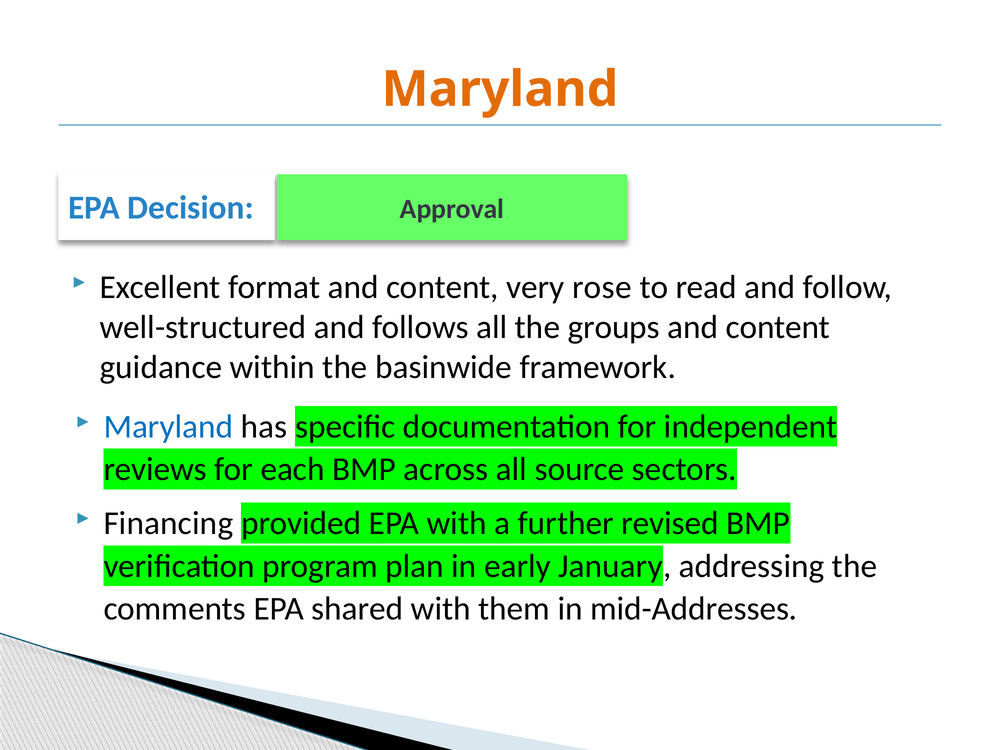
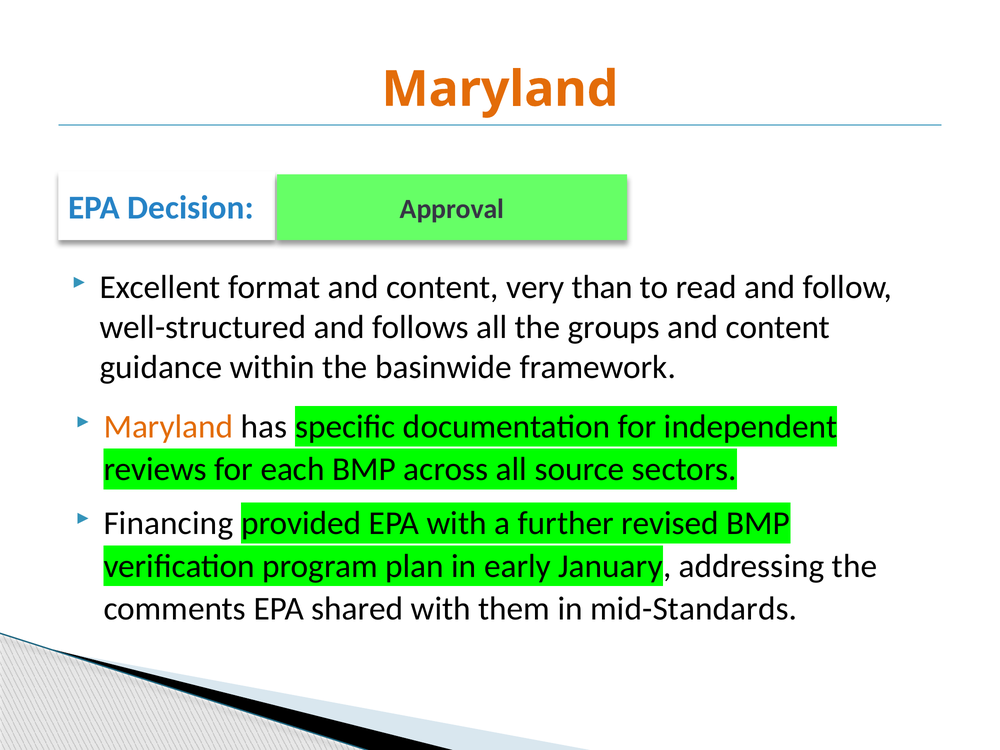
rose: rose -> than (602, 287)
Maryland colour: blue -> orange (168, 427)
mid-Addresses: mid-Addresses -> mid-Standards (694, 609)
